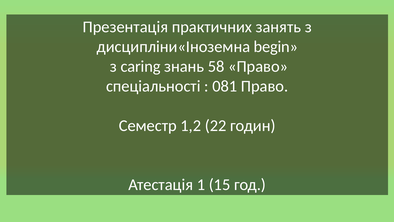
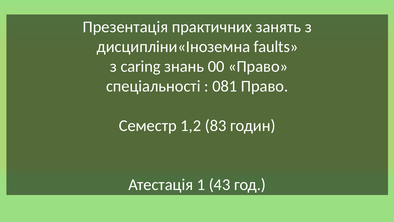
begin: begin -> faults (276, 47)
58: 58 -> 00 (216, 66)
22: 22 -> 83 (216, 125)
15: 15 -> 43 (220, 184)
